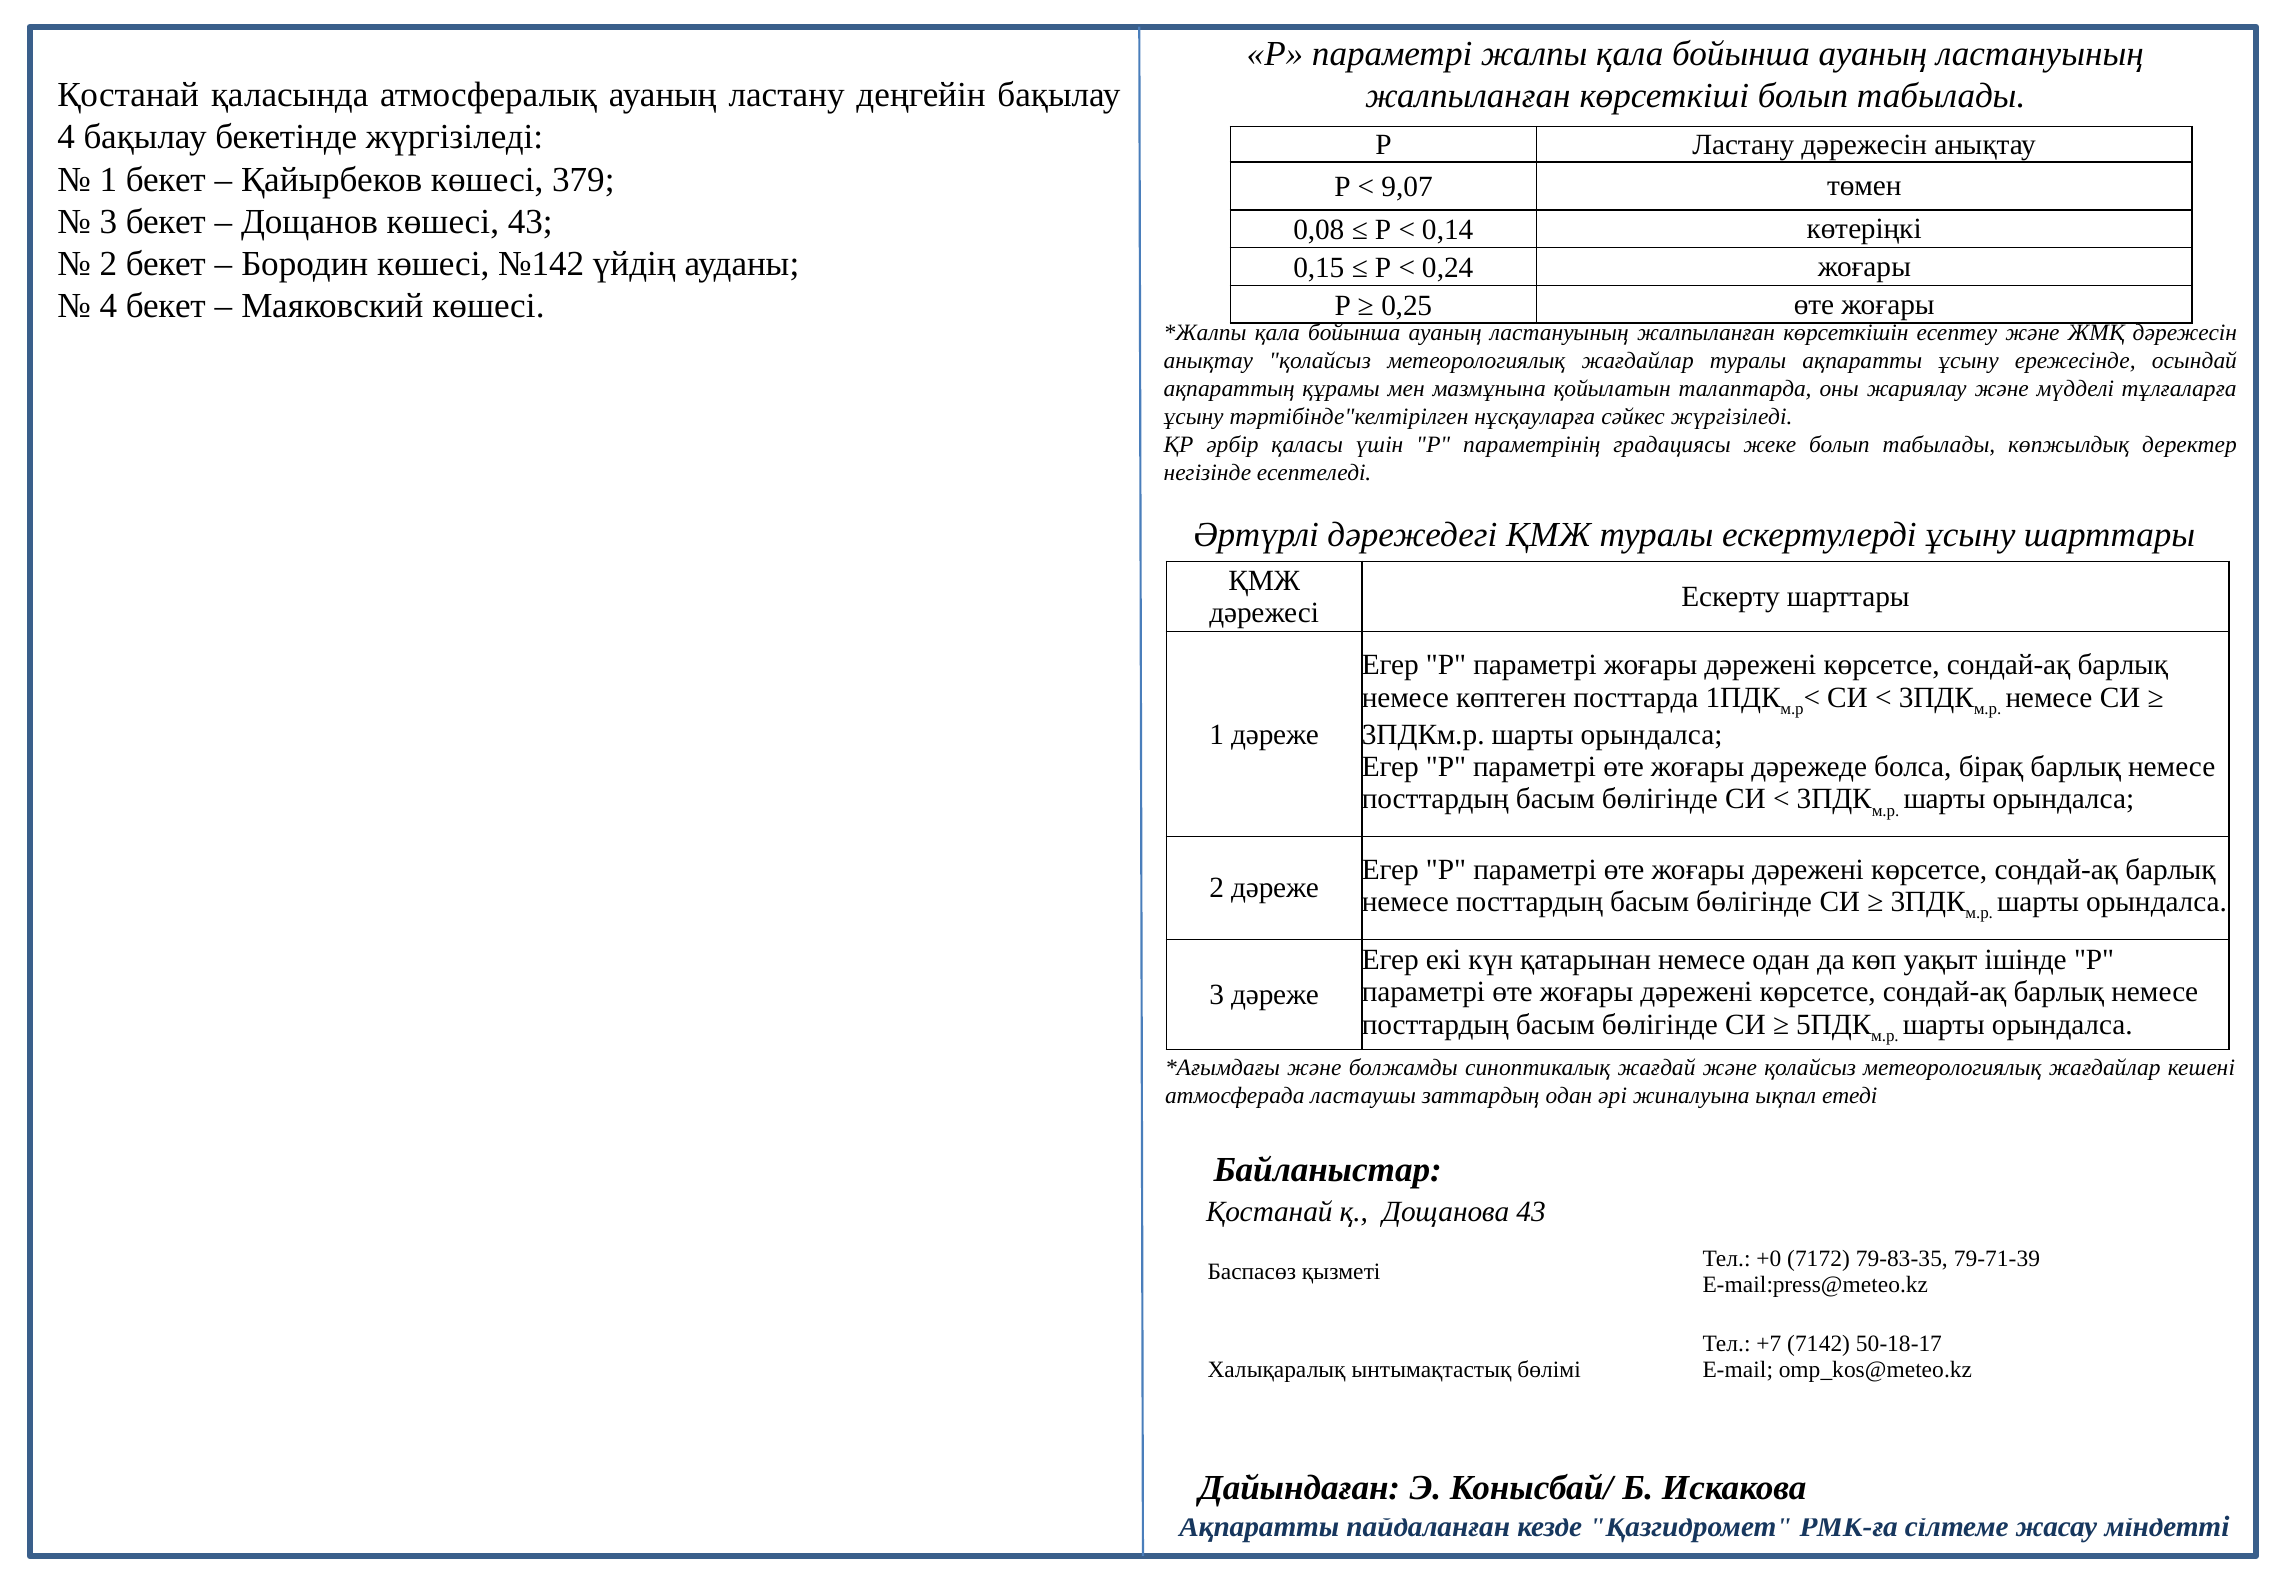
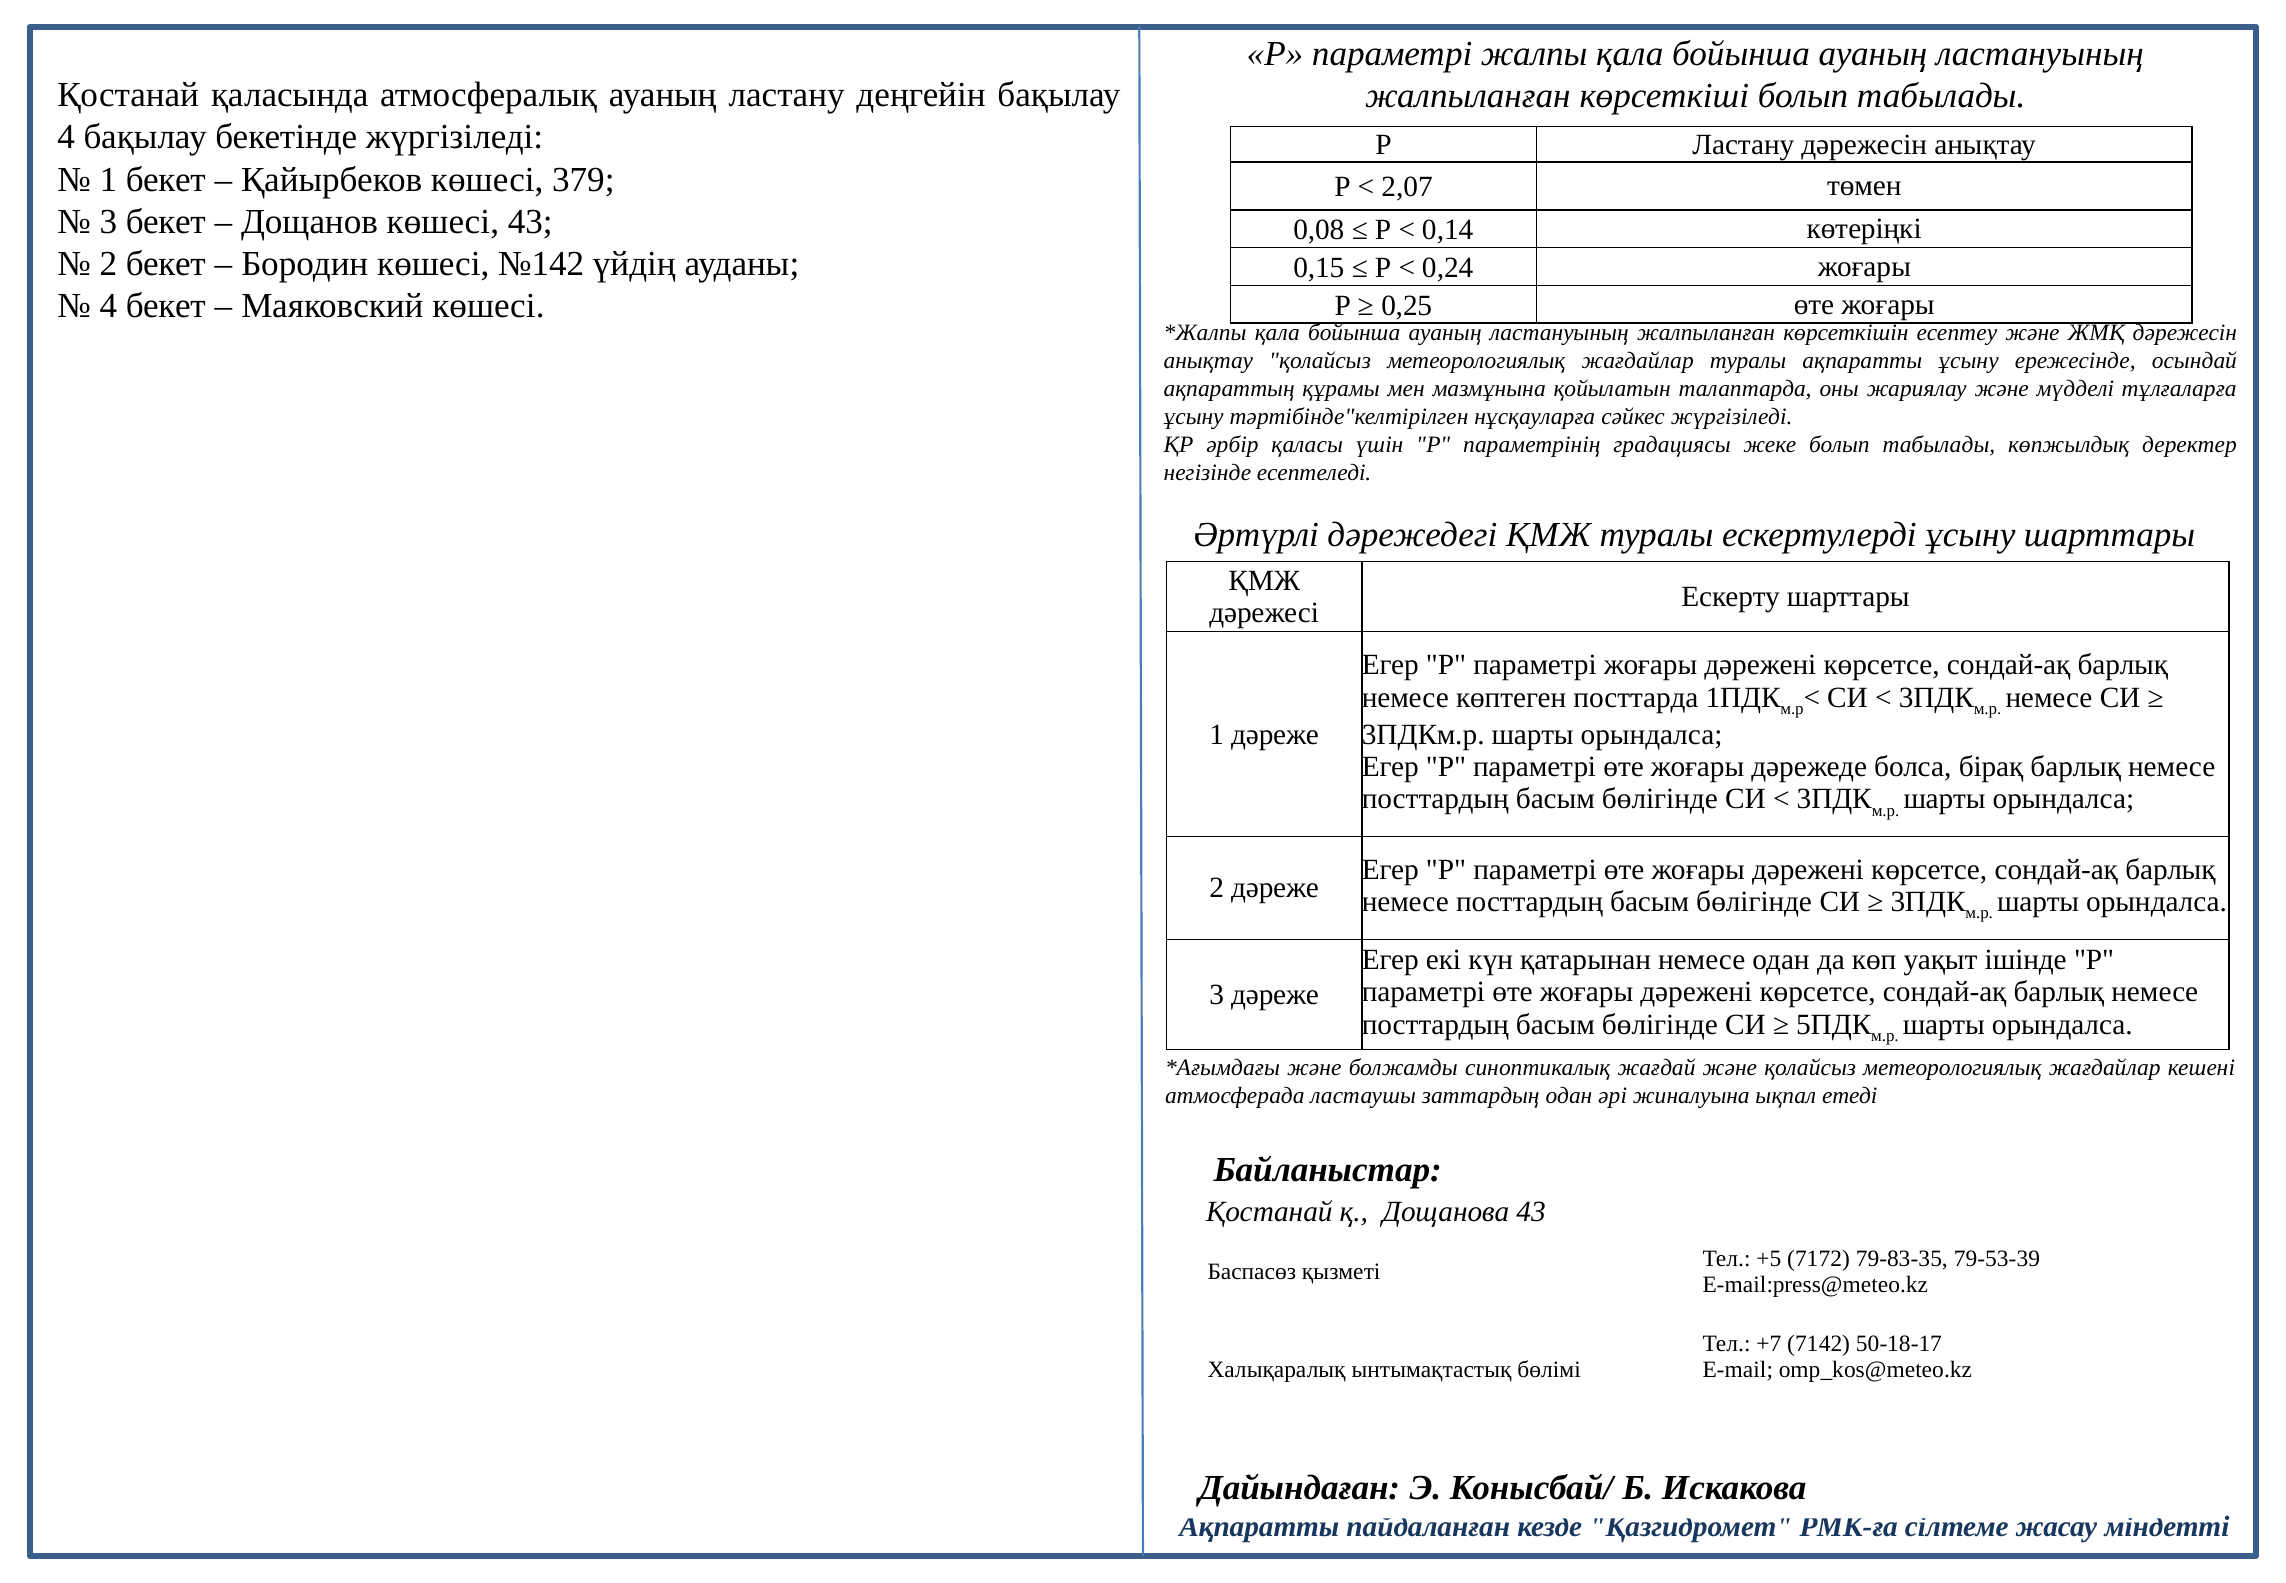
9,07: 9,07 -> 2,07 (1407, 187)
+0: +0 -> +5 (1769, 1259)
79-71-39: 79-71-39 -> 79-53-39 (1997, 1259)
